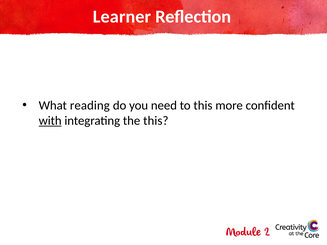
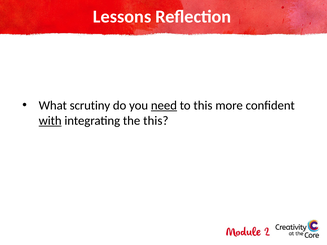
Learner: Learner -> Lessons (122, 17)
reading: reading -> scrutiny (90, 106)
need underline: none -> present (164, 106)
